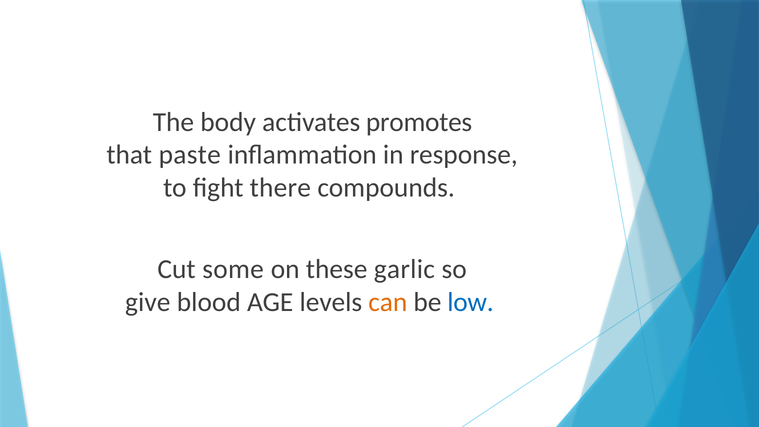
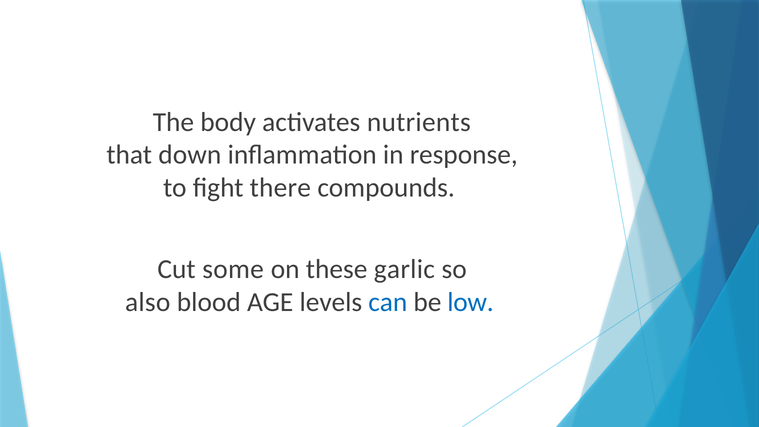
promotes: promotes -> nutrients (419, 122)
paste: paste -> down (190, 155)
give: give -> also (148, 302)
can colour: orange -> blue (388, 302)
